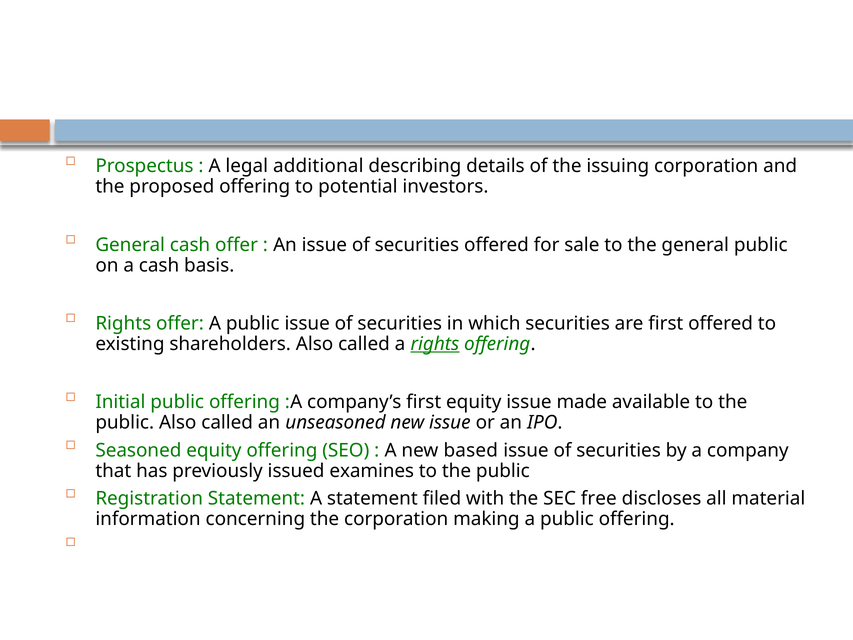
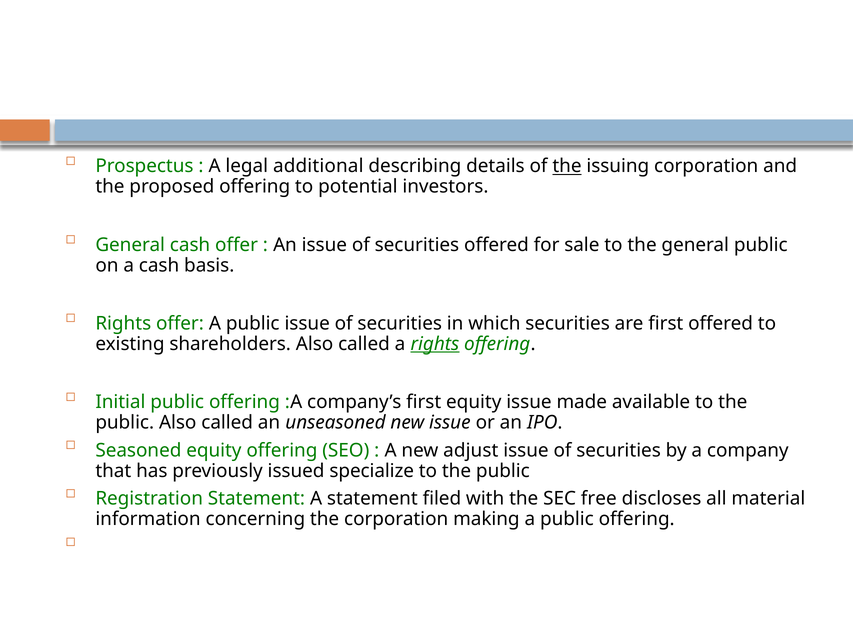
the underline: none -> present (567, 166)
based: based -> adjust (471, 450)
examines: examines -> specialize (372, 471)
